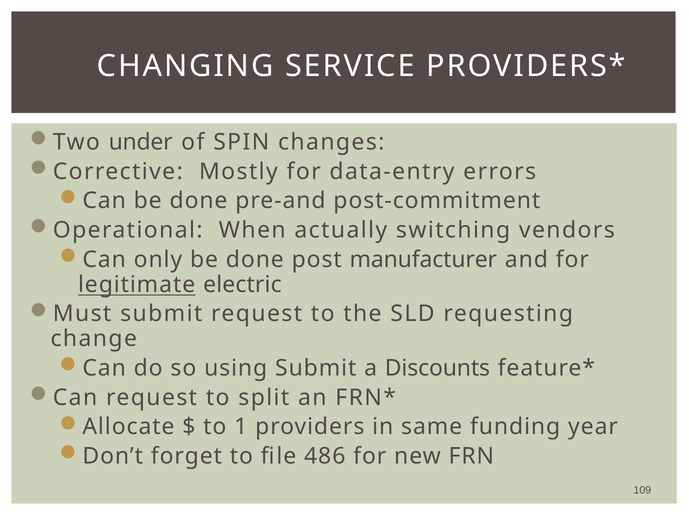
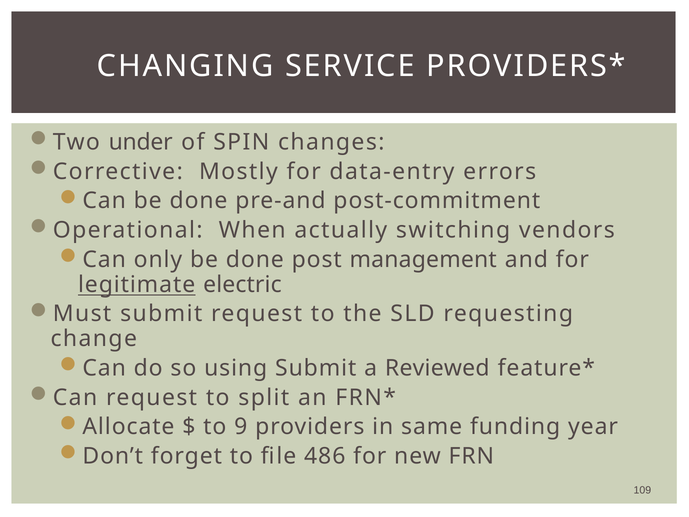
manufacturer: manufacturer -> management (423, 260)
Discounts: Discounts -> Reviewed (437, 368)
1: 1 -> 9 (241, 427)
